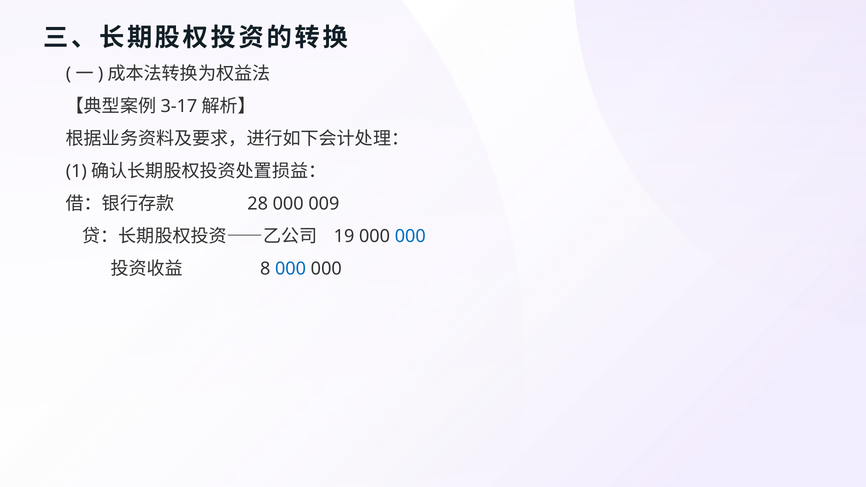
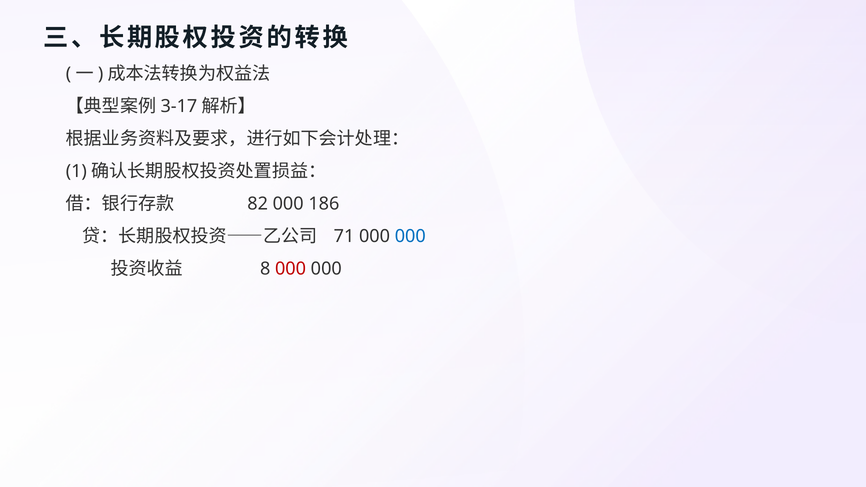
28: 28 -> 82 (258, 204)
009: 009 -> 186 (324, 204)
19: 19 -> 71 (344, 236)
000 colour: blue -> red (291, 269)
